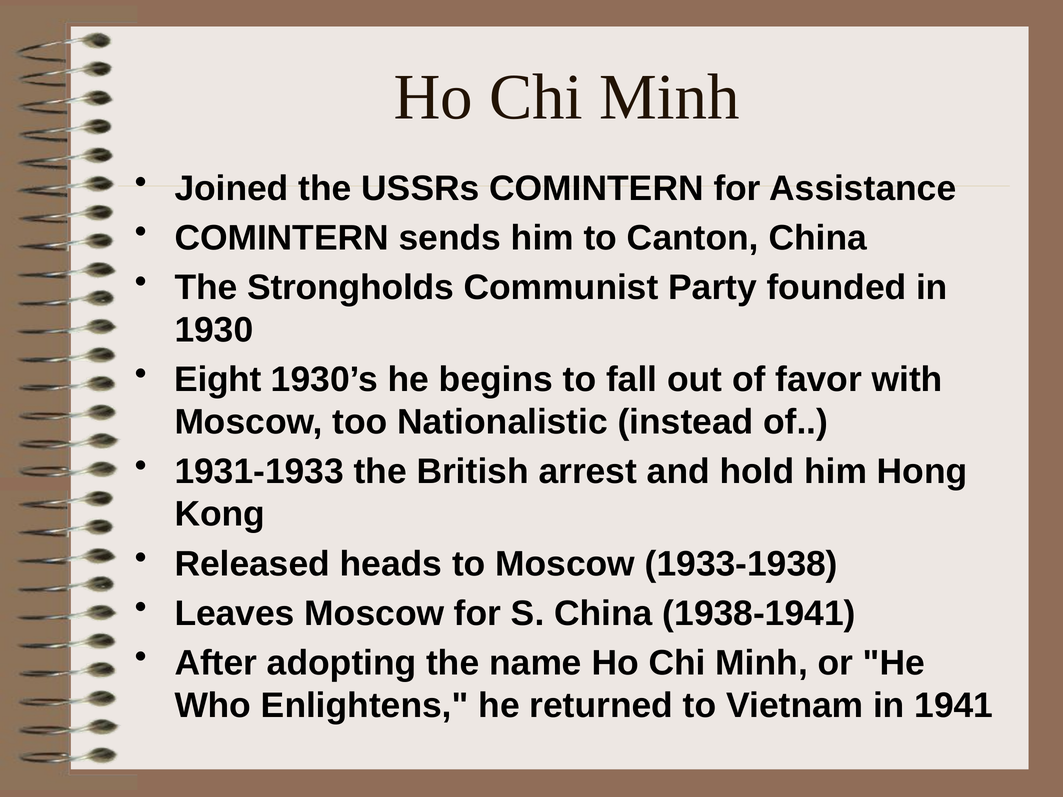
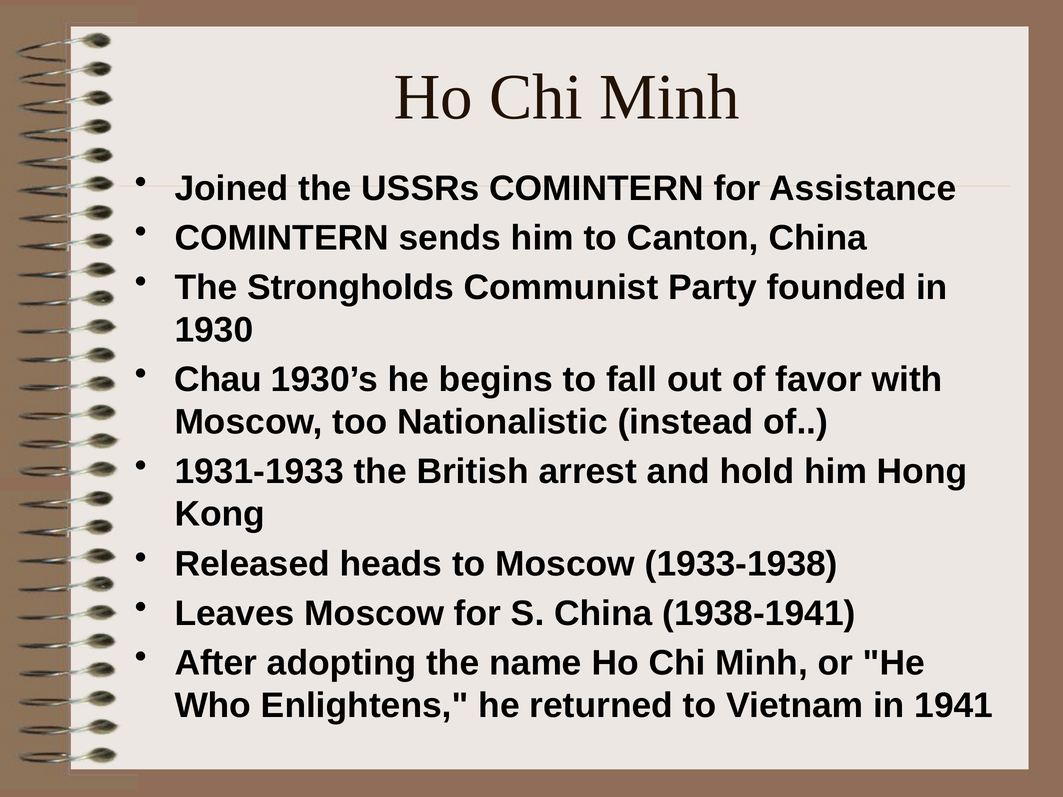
Eight: Eight -> Chau (218, 380)
